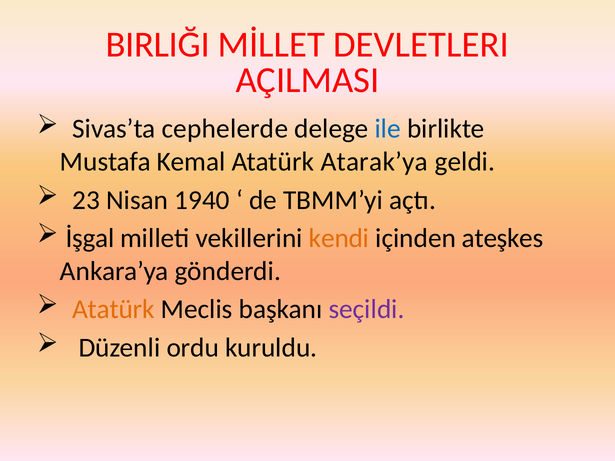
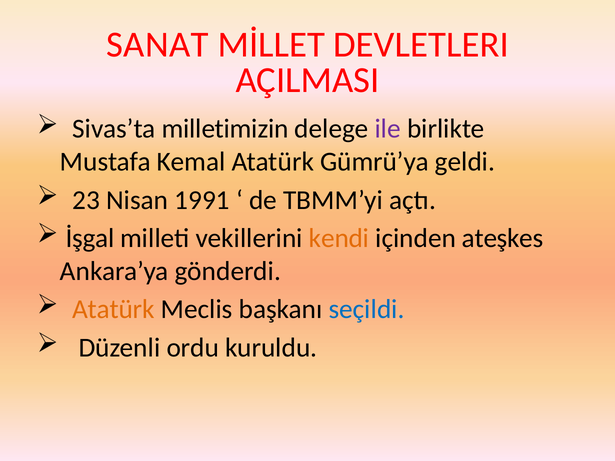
BIRLIĞI: BIRLIĞI -> SANAT (157, 45)
cephelerde: cephelerde -> milletimizin (225, 129)
ile colour: blue -> purple (388, 129)
Atarak’ya: Atarak’ya -> Gümrü’ya (375, 162)
1940: 1940 -> 1991 (202, 200)
seçildi colour: purple -> blue (367, 309)
